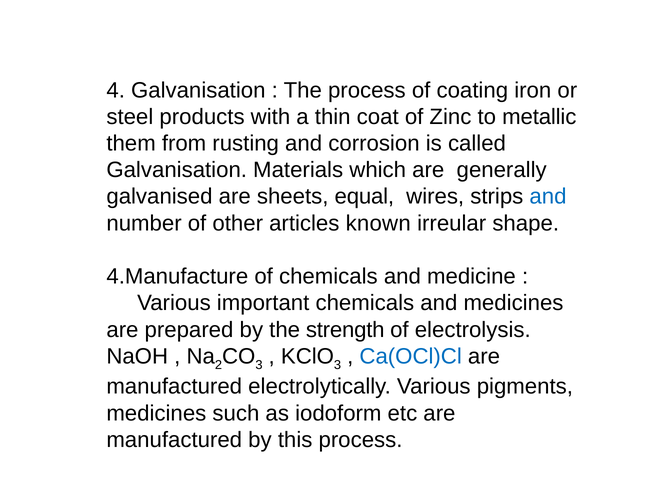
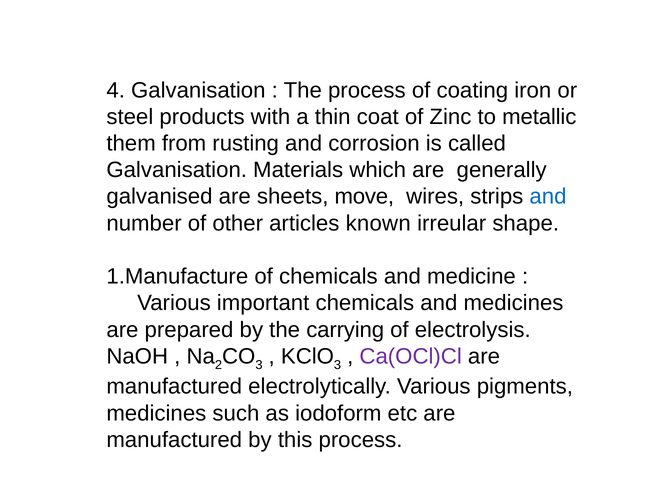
equal: equal -> move (364, 197)
4.Manufacture: 4.Manufacture -> 1.Manufacture (177, 277)
strength: strength -> carrying (345, 330)
Ca(OCl)Cl colour: blue -> purple (411, 357)
